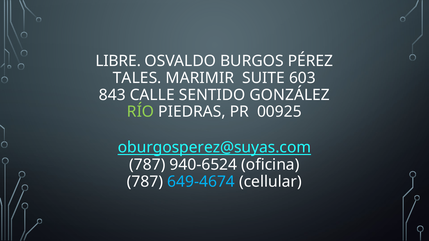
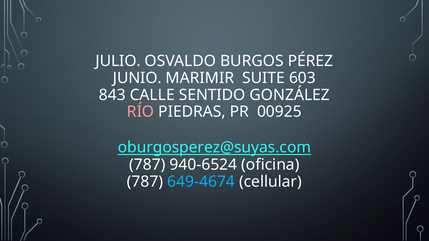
LIBRE: LIBRE -> JULIO (118, 61)
TALES: TALES -> JUNIO (137, 78)
RÍO colour: light green -> pink (141, 112)
